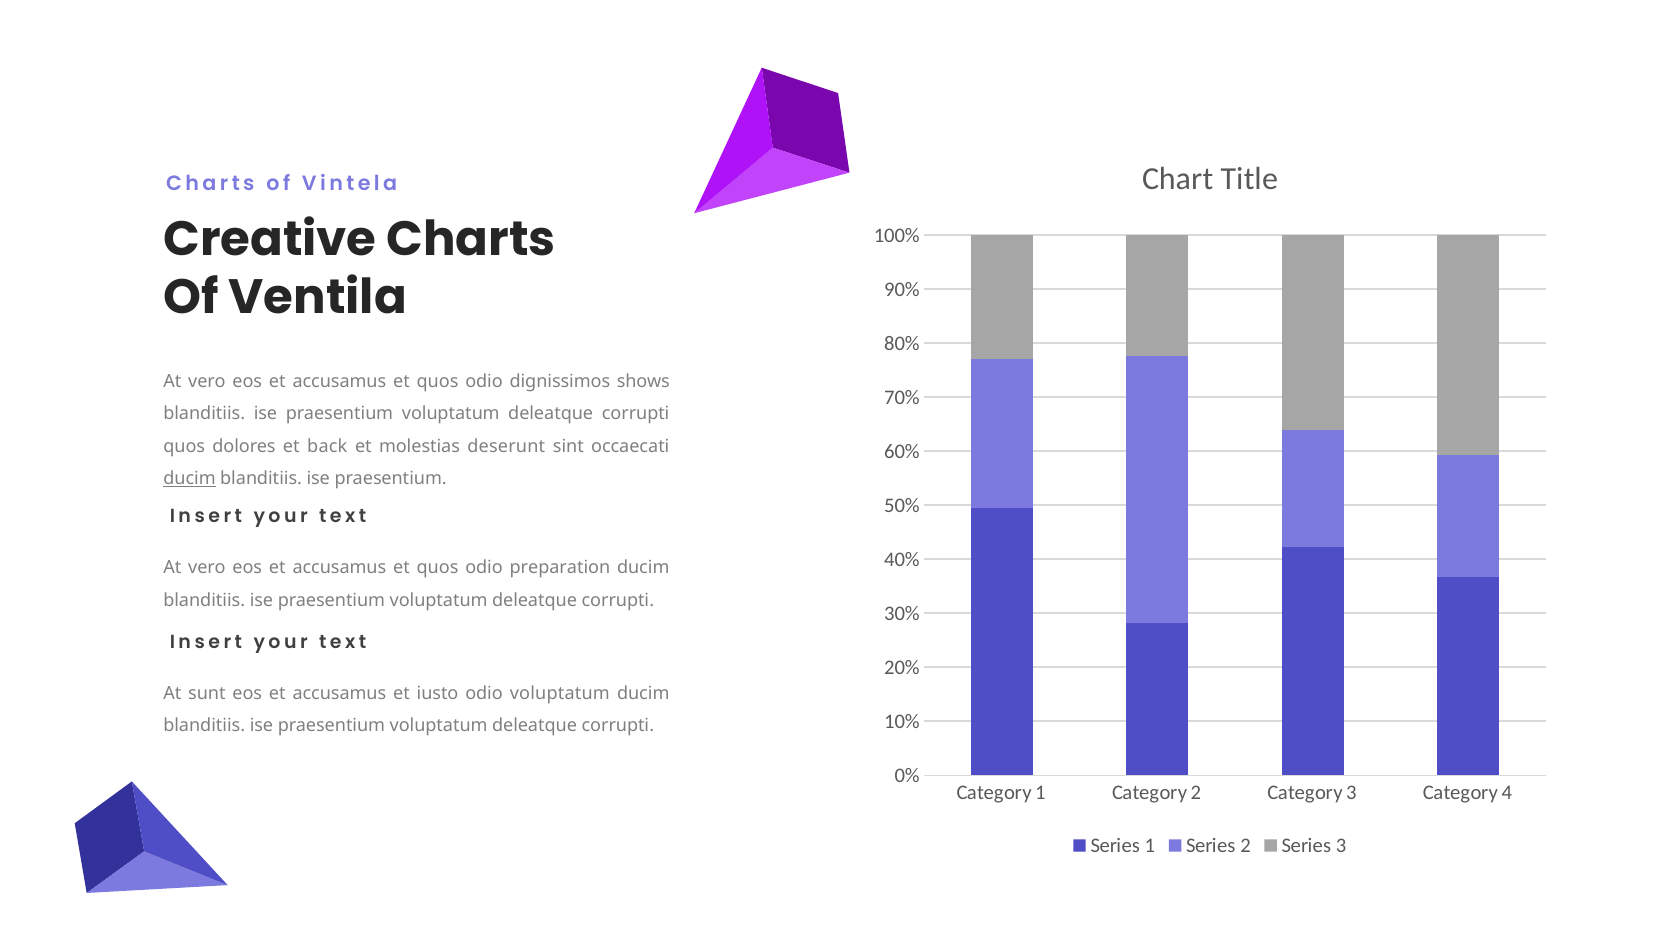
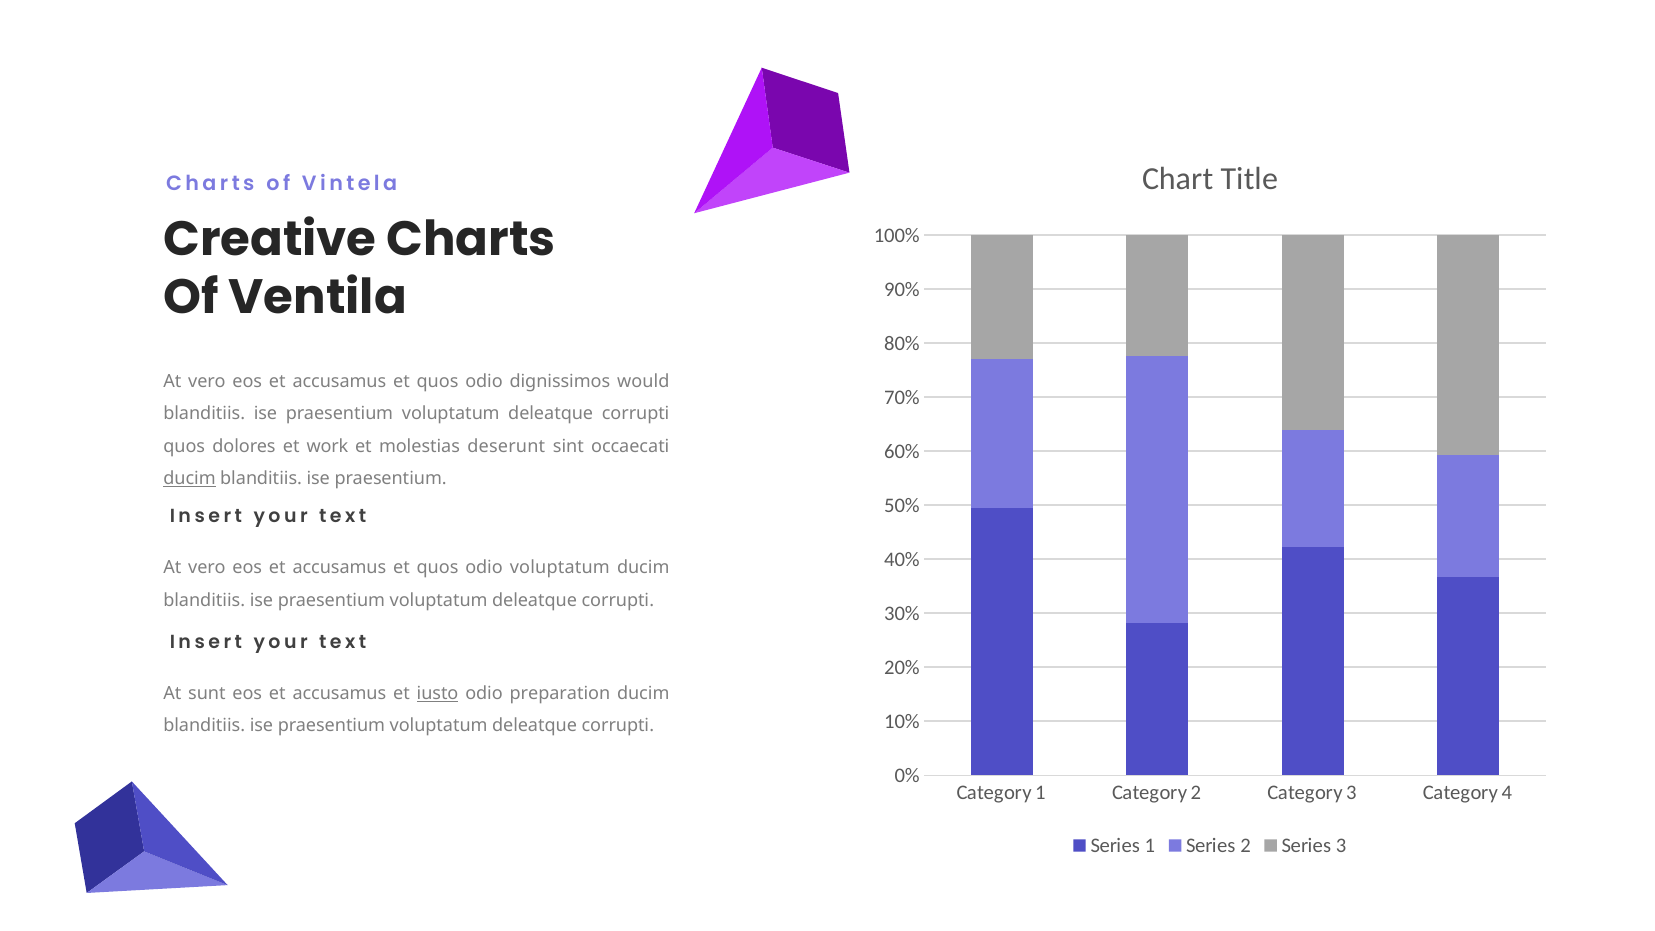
shows: shows -> would (643, 381)
back: back -> work (327, 446)
odio preparation: preparation -> voluptatum (560, 567)
iusto underline: none -> present (438, 693)
odio voluptatum: voluptatum -> preparation (560, 693)
